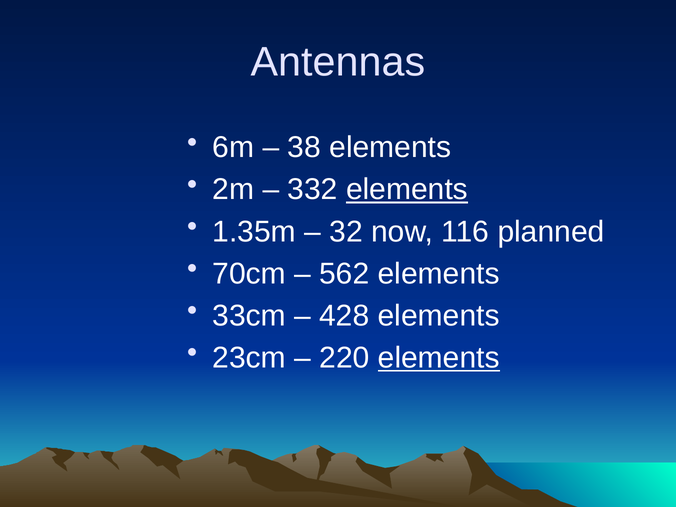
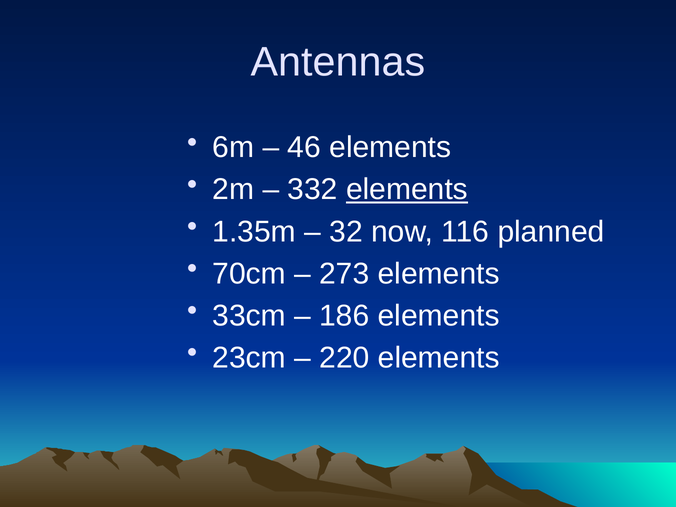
38: 38 -> 46 (304, 147)
562: 562 -> 273 (344, 274)
428: 428 -> 186 (344, 316)
elements underline: present -> none (439, 358)
